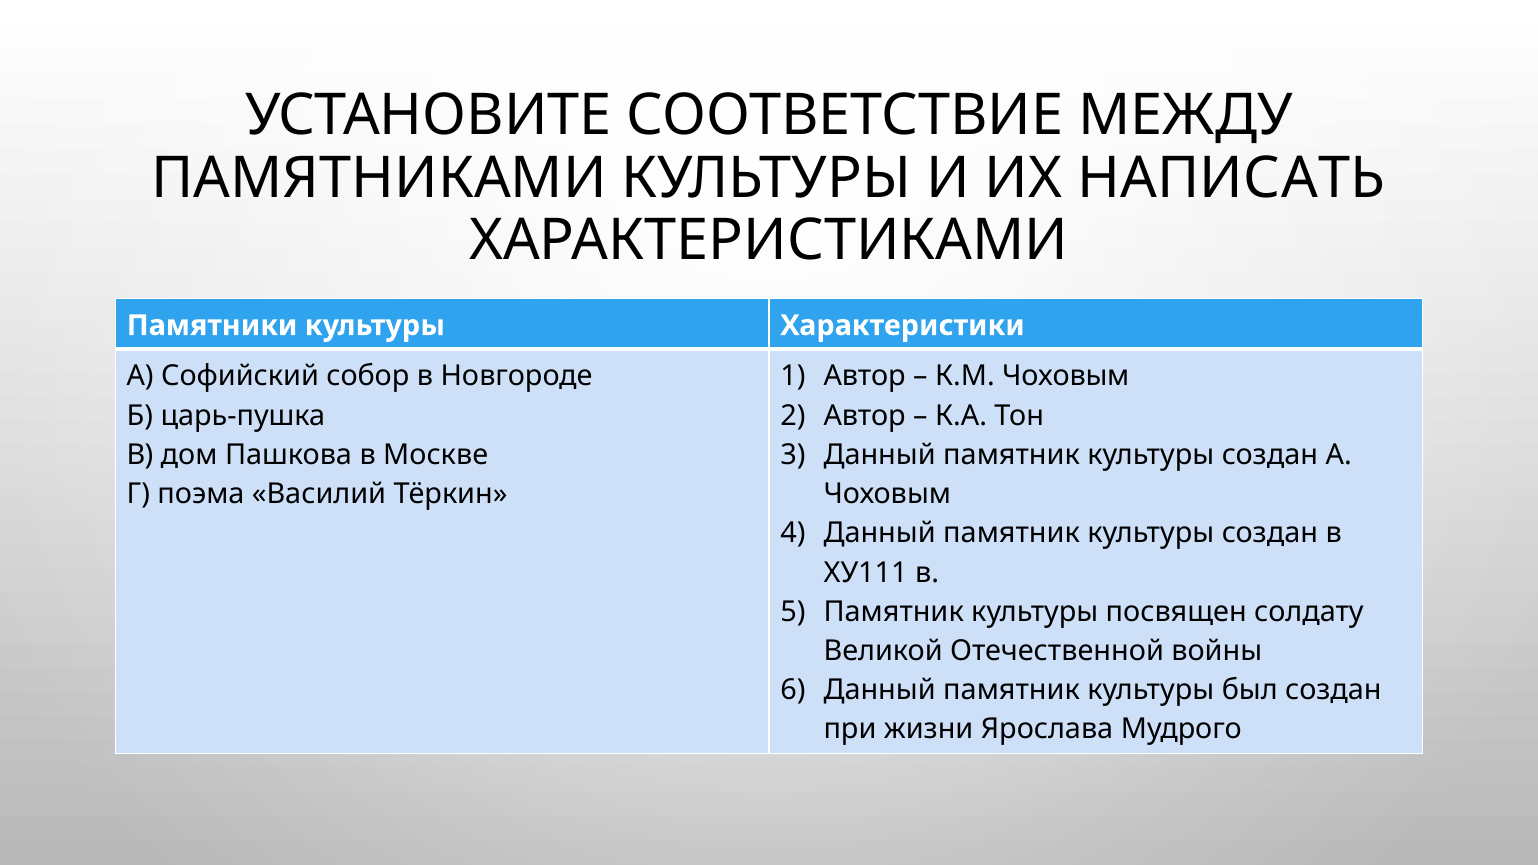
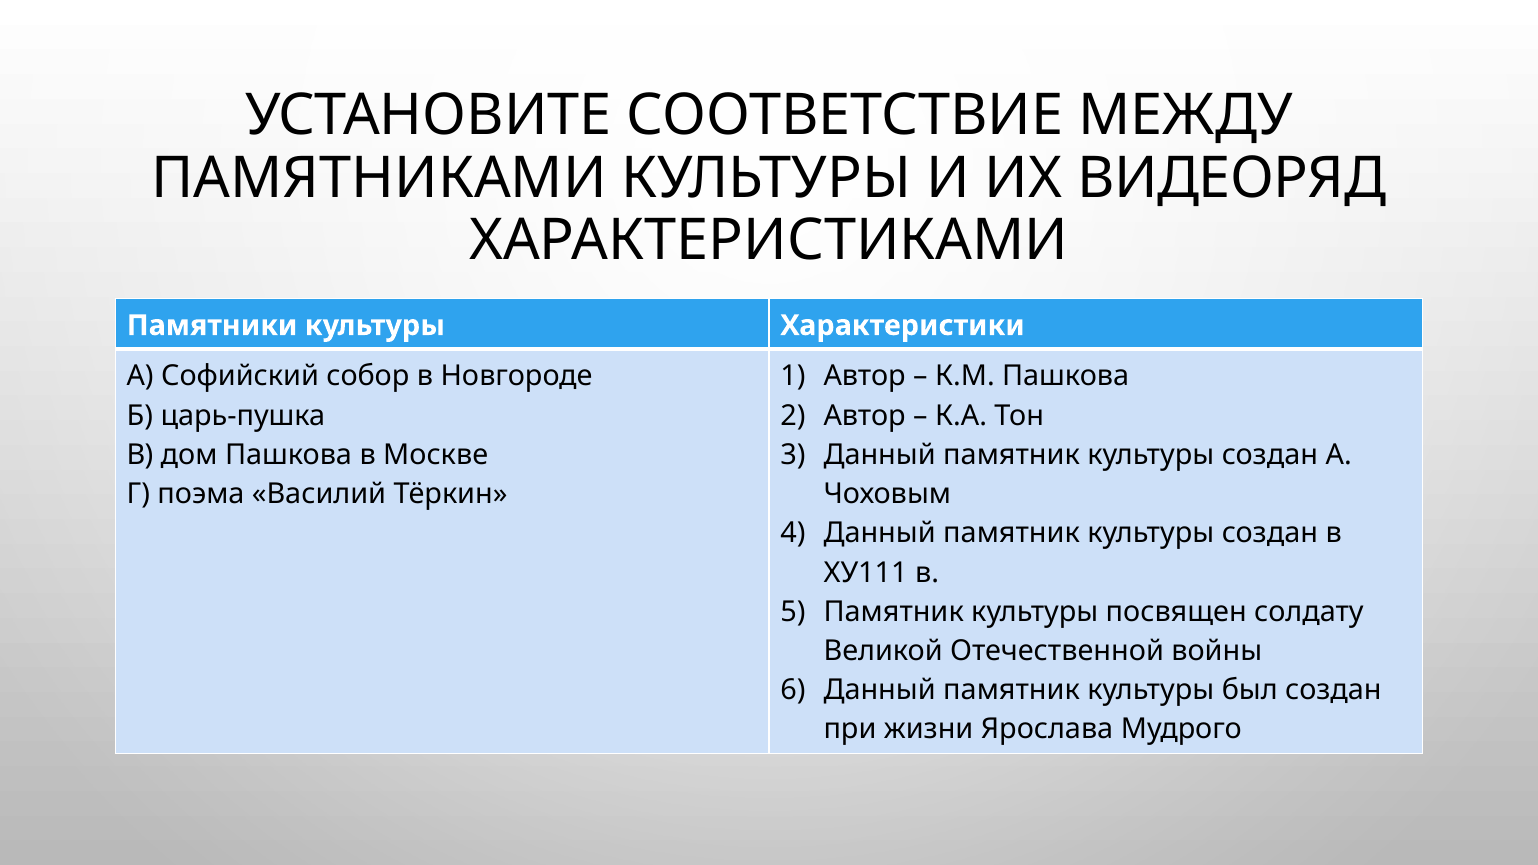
НАПИСАТЬ: НАПИСАТЬ -> ВИДЕОРЯД (1232, 178)
К.М Чоховым: Чоховым -> Пашкова (1066, 376)
